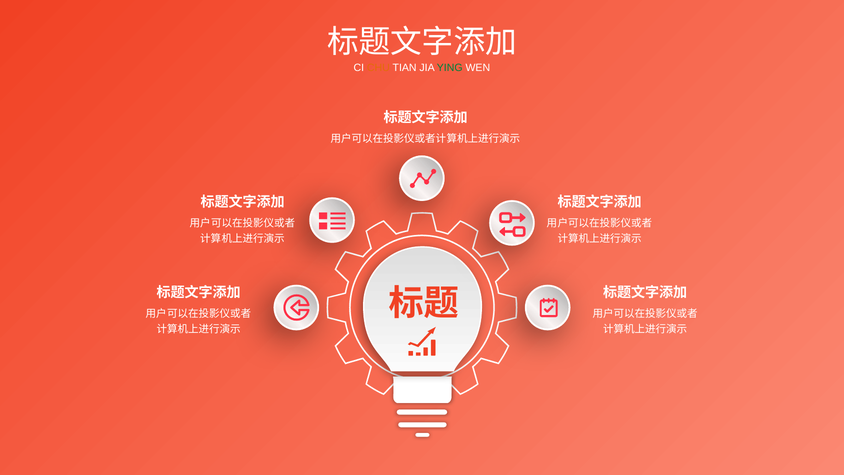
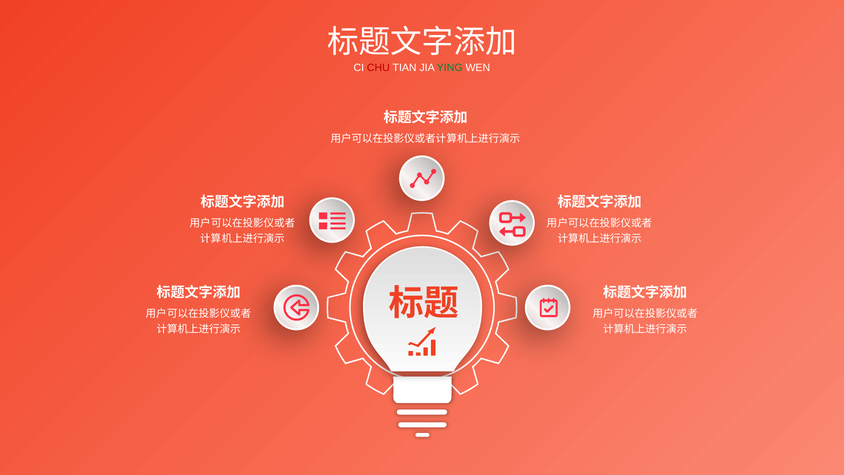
CHU colour: orange -> red (378, 68)
